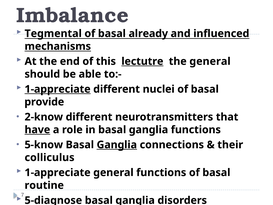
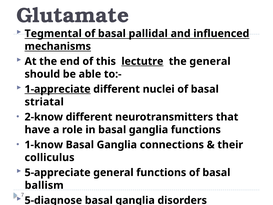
Imbalance: Imbalance -> Glutamate (73, 15)
already: already -> pallidal (148, 34)
provide: provide -> striatal (44, 102)
have underline: present -> none (37, 130)
5-know: 5-know -> 1-know (44, 145)
Ganglia underline: present -> none (117, 145)
1-appreciate: 1-appreciate -> 5-appreciate (58, 172)
routine: routine -> ballism (44, 185)
